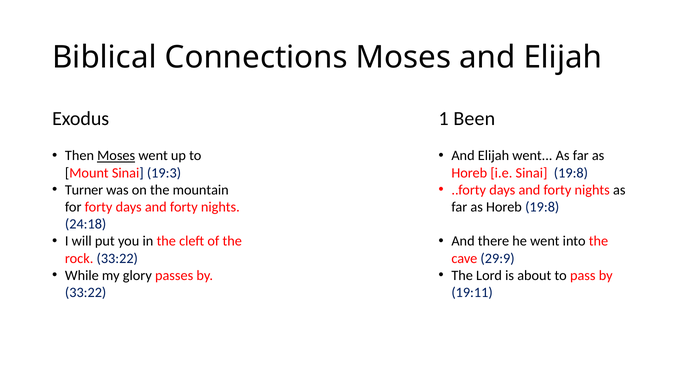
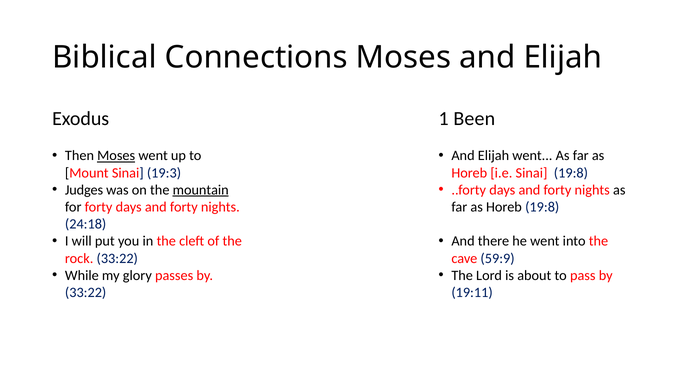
Turner: Turner -> Judges (84, 190)
mountain underline: none -> present (201, 190)
29:9: 29:9 -> 59:9 (498, 258)
